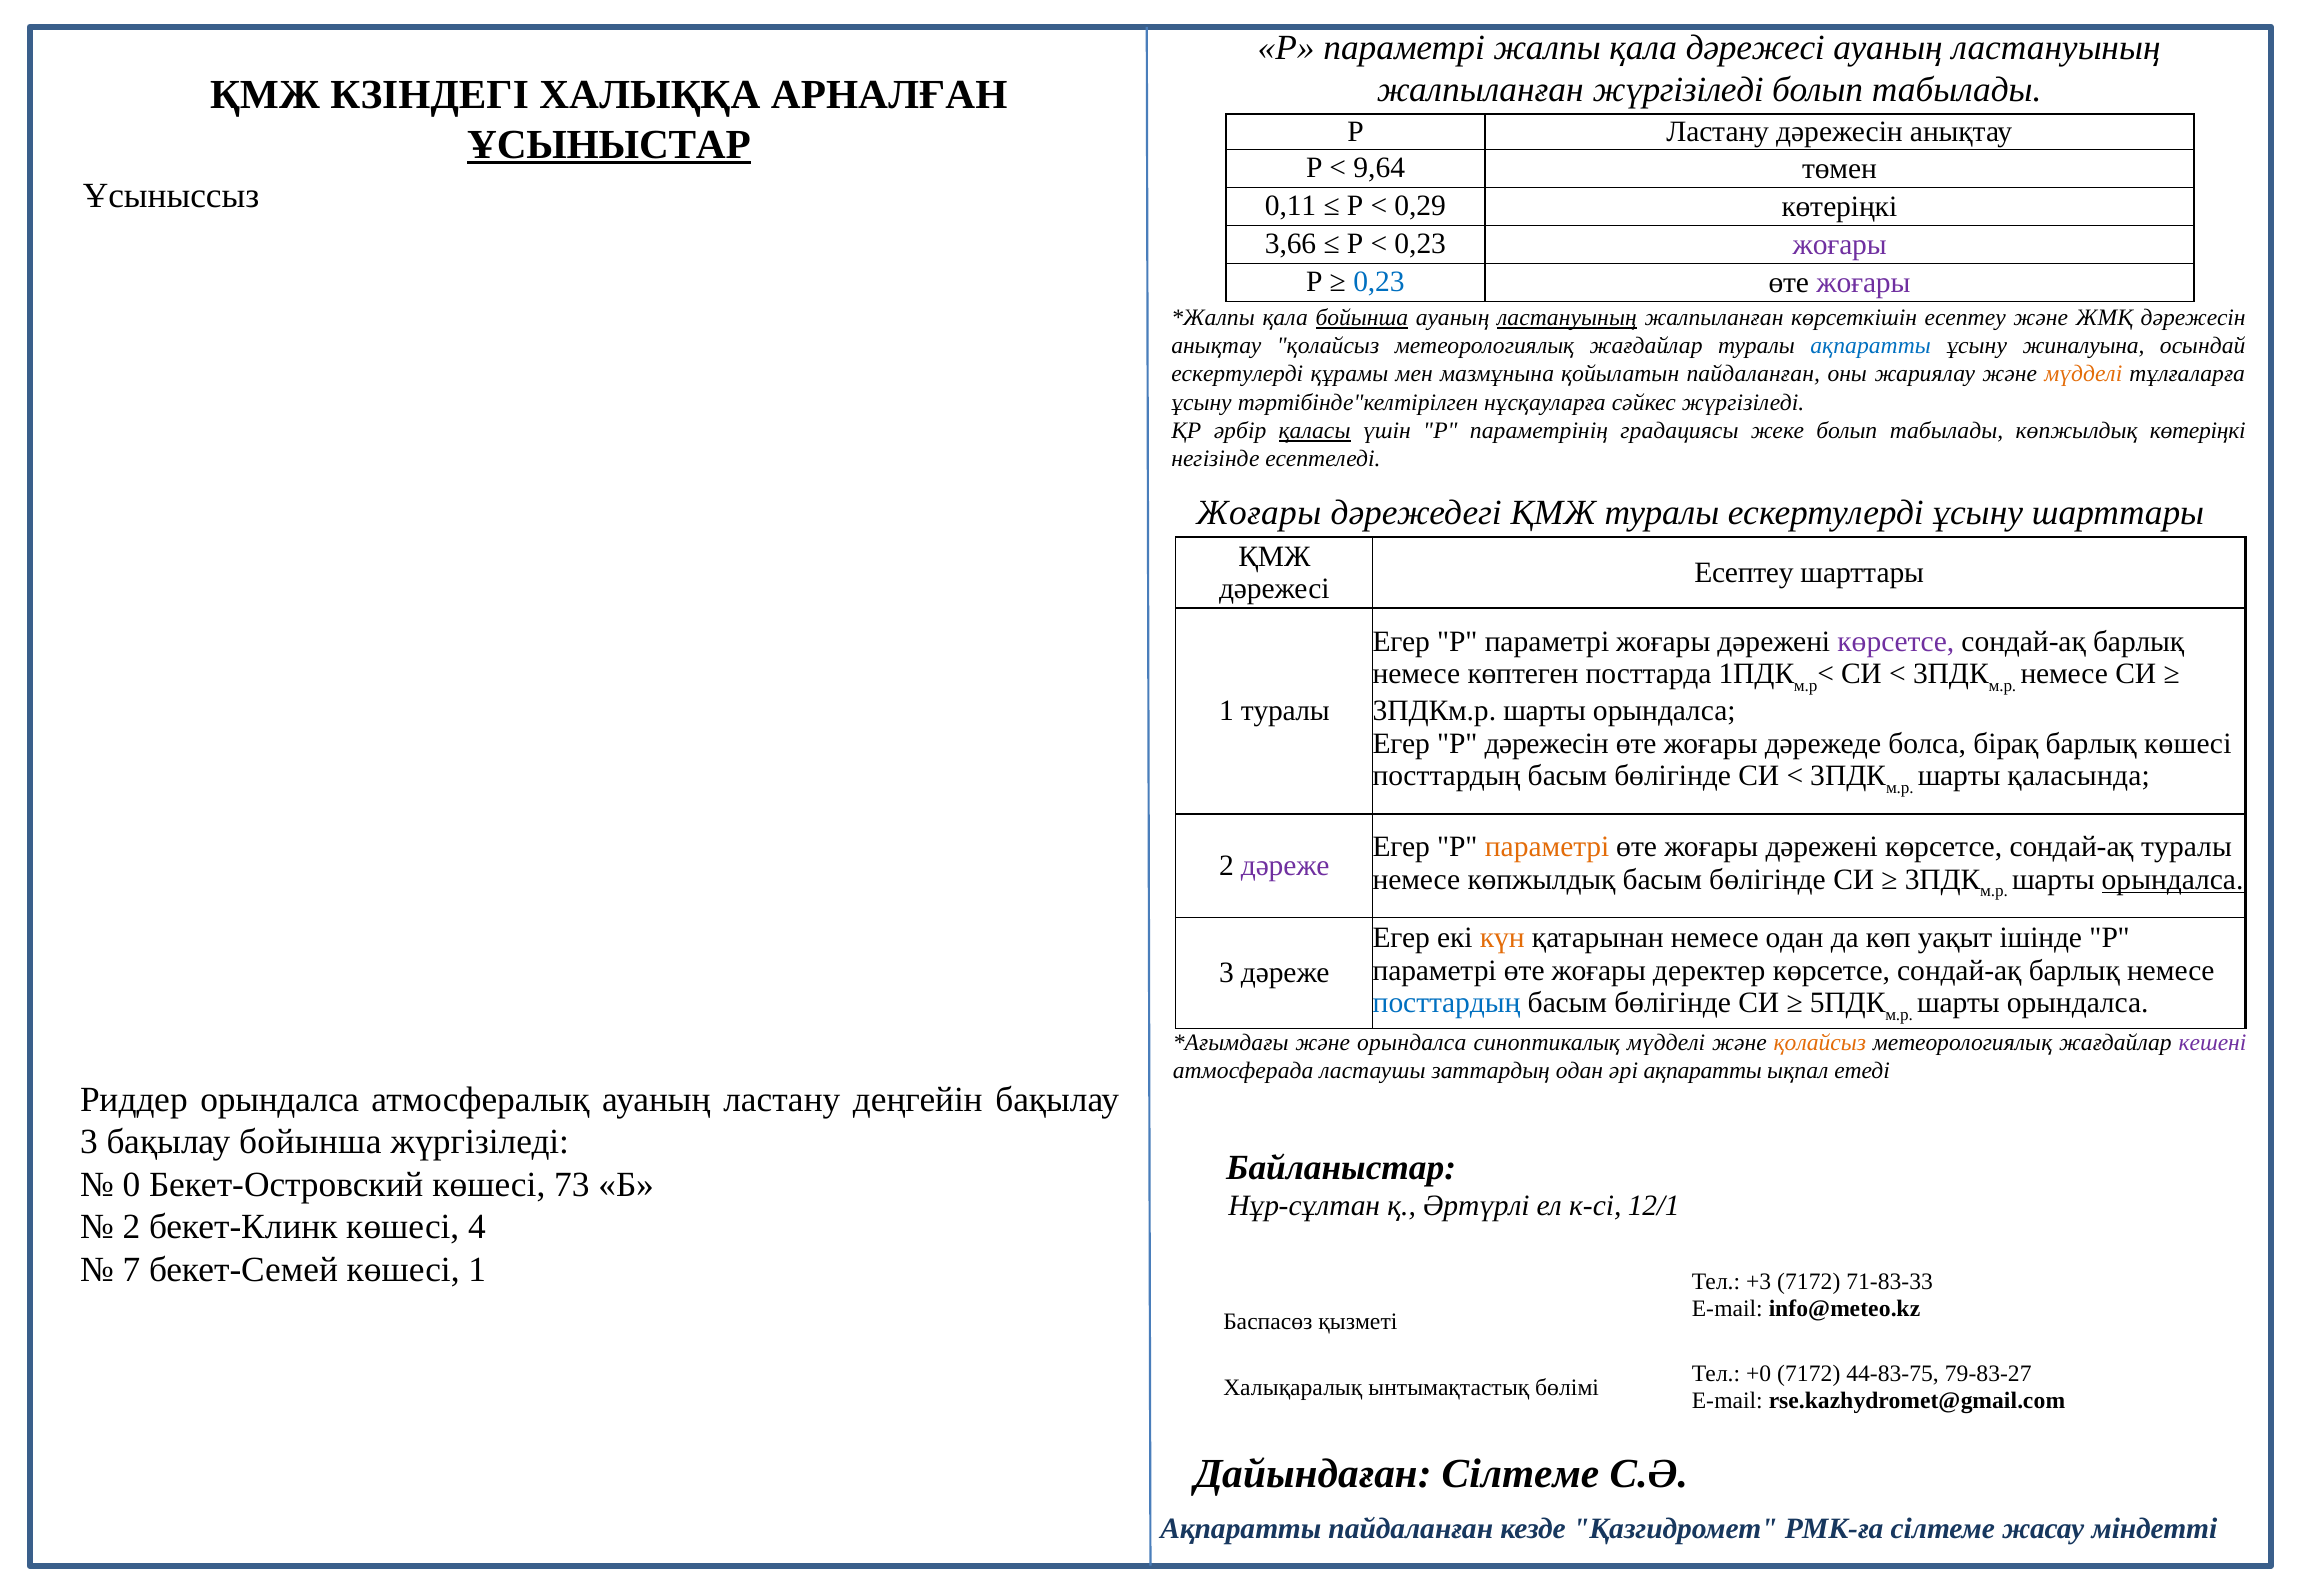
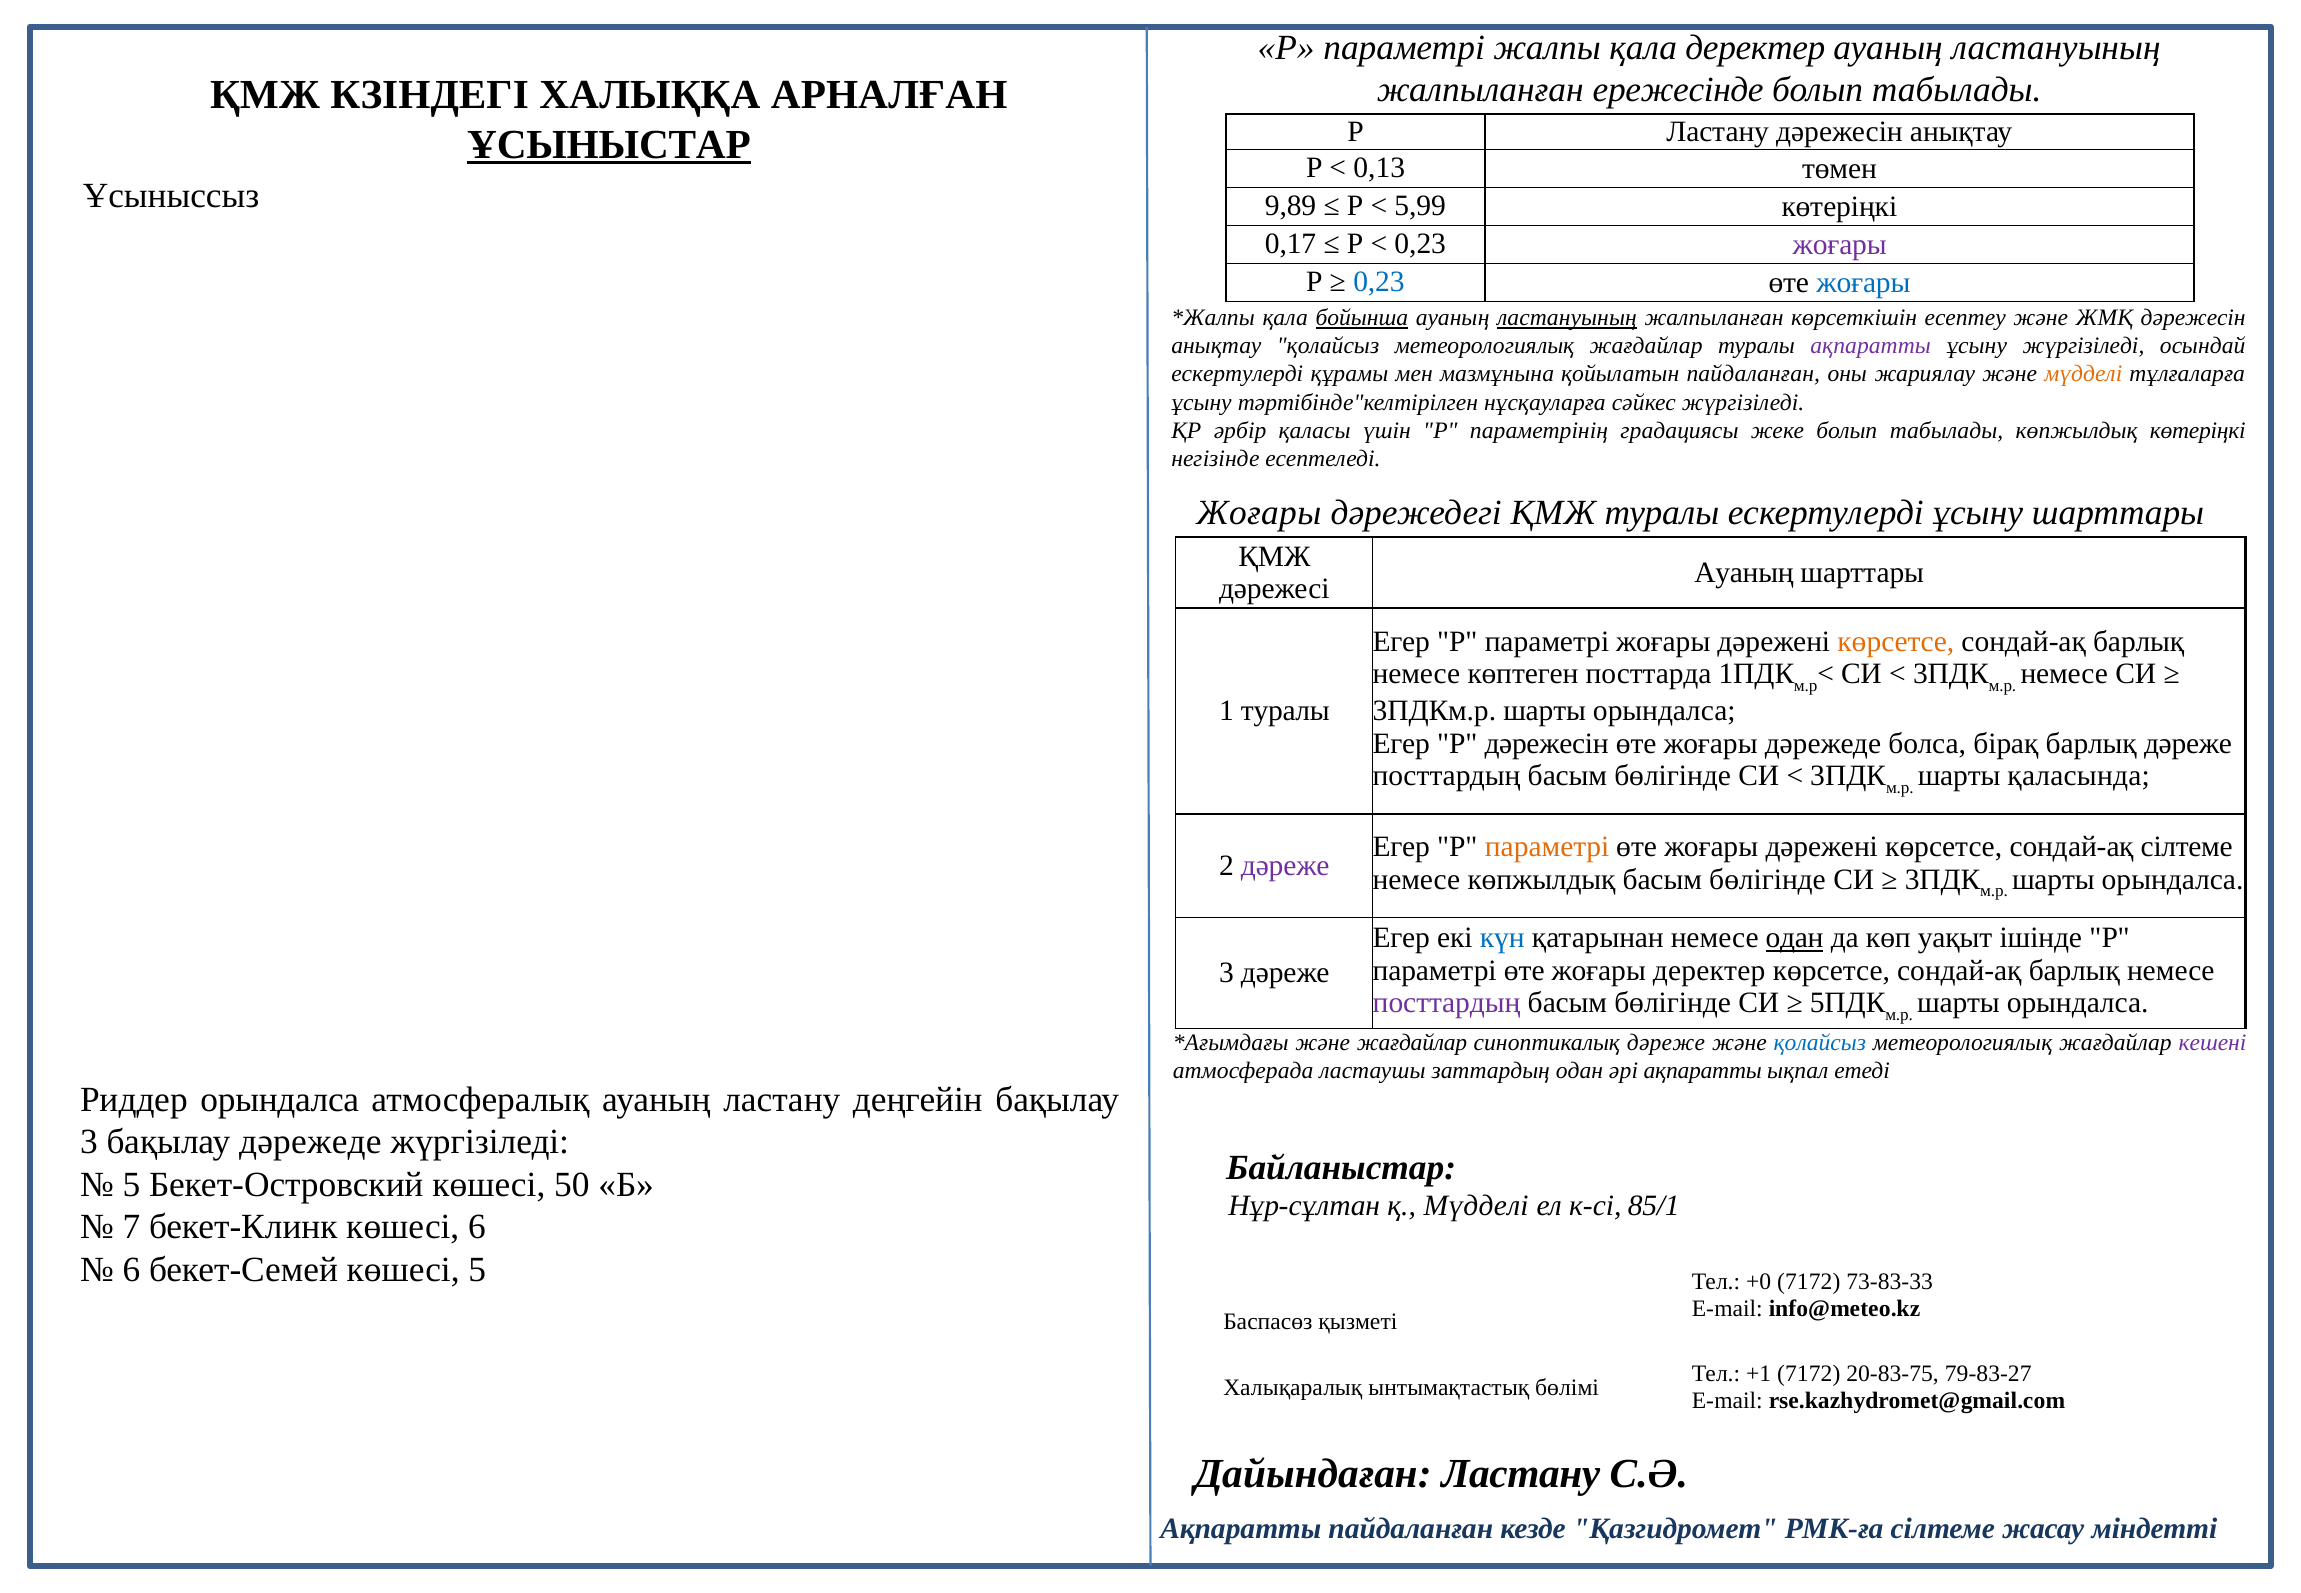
қала дәрежесі: дәрежесі -> деректер (1755, 47)
жалпыланған жүргізіледі: жүргізіледі -> ережесінде (1678, 90)
9,64: 9,64 -> 0,13 (1379, 168)
0,11: 0,11 -> 9,89 (1291, 206)
0,29: 0,29 -> 5,99 (1420, 206)
3,66: 3,66 -> 0,17 (1291, 244)
жоғары colour: purple -> blue (1863, 283)
ақпаратты colour: blue -> purple (1871, 346)
ұсыну жиналуына: жиналуына -> жүргізіледі (2084, 346)
қаласы underline: present -> none (1315, 431)
Есептеу: Есептеу -> Ауаның (1744, 573)
көрсетсе colour: purple -> orange (1896, 641)
барлық көшесі: көшесі -> дәреже (2188, 744)
сондай-ақ туралы: туралы -> сілтеме (2187, 847)
орындалса underline: present -> none (2173, 880)
күн colour: orange -> blue (1502, 938)
одан underline: none -> present (1795, 938)
посттардың colour: blue -> purple (1447, 1003)
және орындалса: орындалса -> жағдайлар (1412, 1042)
синоптикалық мүдделі: мүдделі -> дәреже (1666, 1042)
қолайсыз colour: orange -> blue (1820, 1042)
бақылау бойынша: бойынша -> дәрежеде (310, 1142)
0: 0 -> 5 (131, 1185)
73: 73 -> 50 (572, 1185)
қ Әртүрлі: Әртүрлі -> Мүдделі (1476, 1206)
12/1: 12/1 -> 85/1 (1654, 1206)
2: 2 -> 7 (131, 1227)
көшесі 4: 4 -> 6 (477, 1227)
7: 7 -> 6 (131, 1270)
көшесі 1: 1 -> 5 (477, 1270)
+3: +3 -> +0 (1759, 1282)
71-83-33: 71-83-33 -> 73-83-33 (1890, 1282)
+0: +0 -> +1 (1759, 1374)
44-83-75: 44-83-75 -> 20-83-75 (1893, 1374)
Дайындаған Сілтеме: Сілтеме -> Ластану (1521, 1474)
